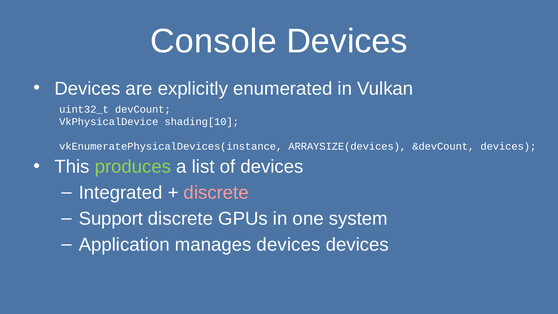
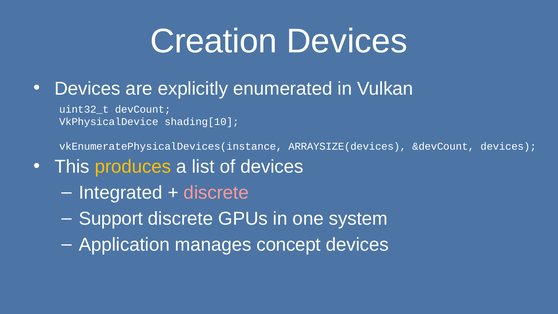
Console: Console -> Creation (214, 41)
produces colour: light green -> yellow (133, 167)
manages devices: devices -> concept (289, 245)
